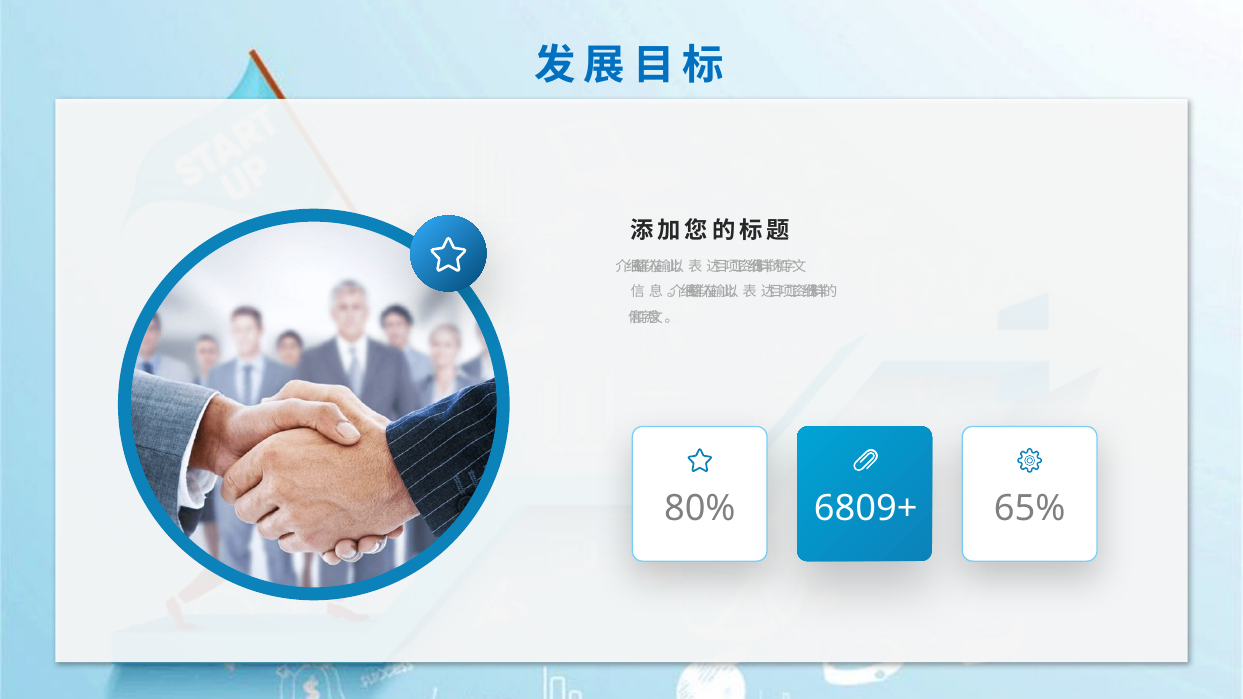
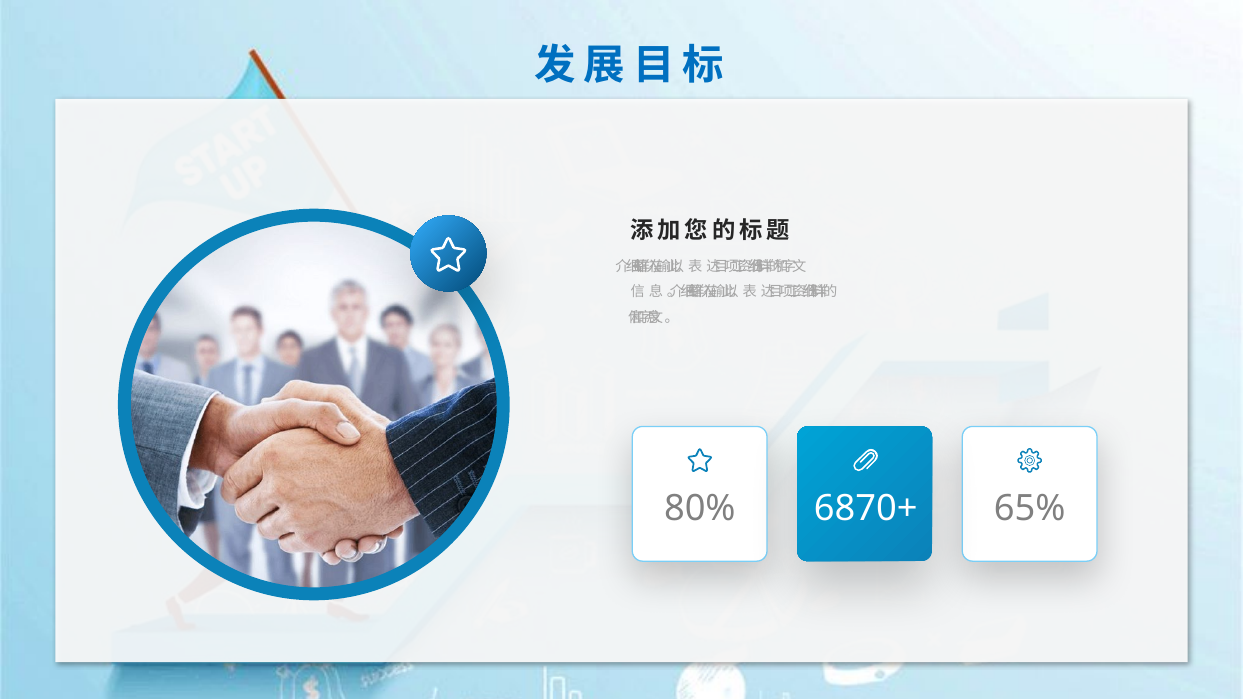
6809+: 6809+ -> 6870+ (866, 509)
